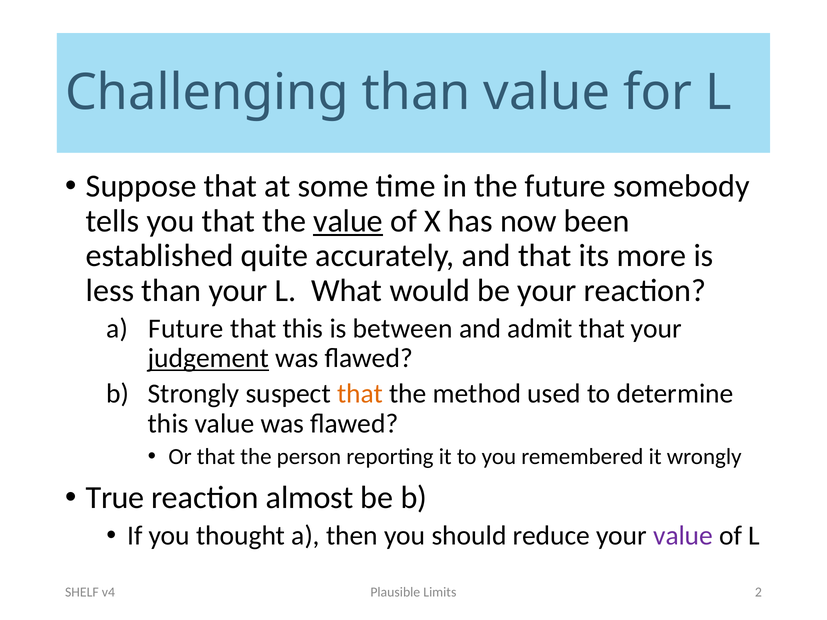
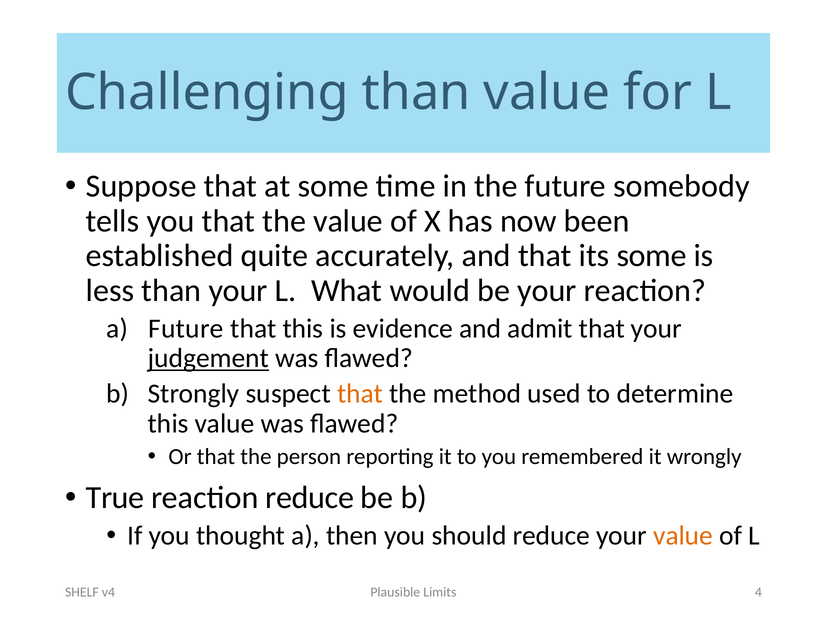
value underline: present -> none (348, 221)
its more: more -> some (652, 256)
between: between -> evidence (403, 329)
reaction almost: almost -> reduce (310, 498)
value colour: purple -> orange (683, 536)
2: 2 -> 4 (758, 592)
